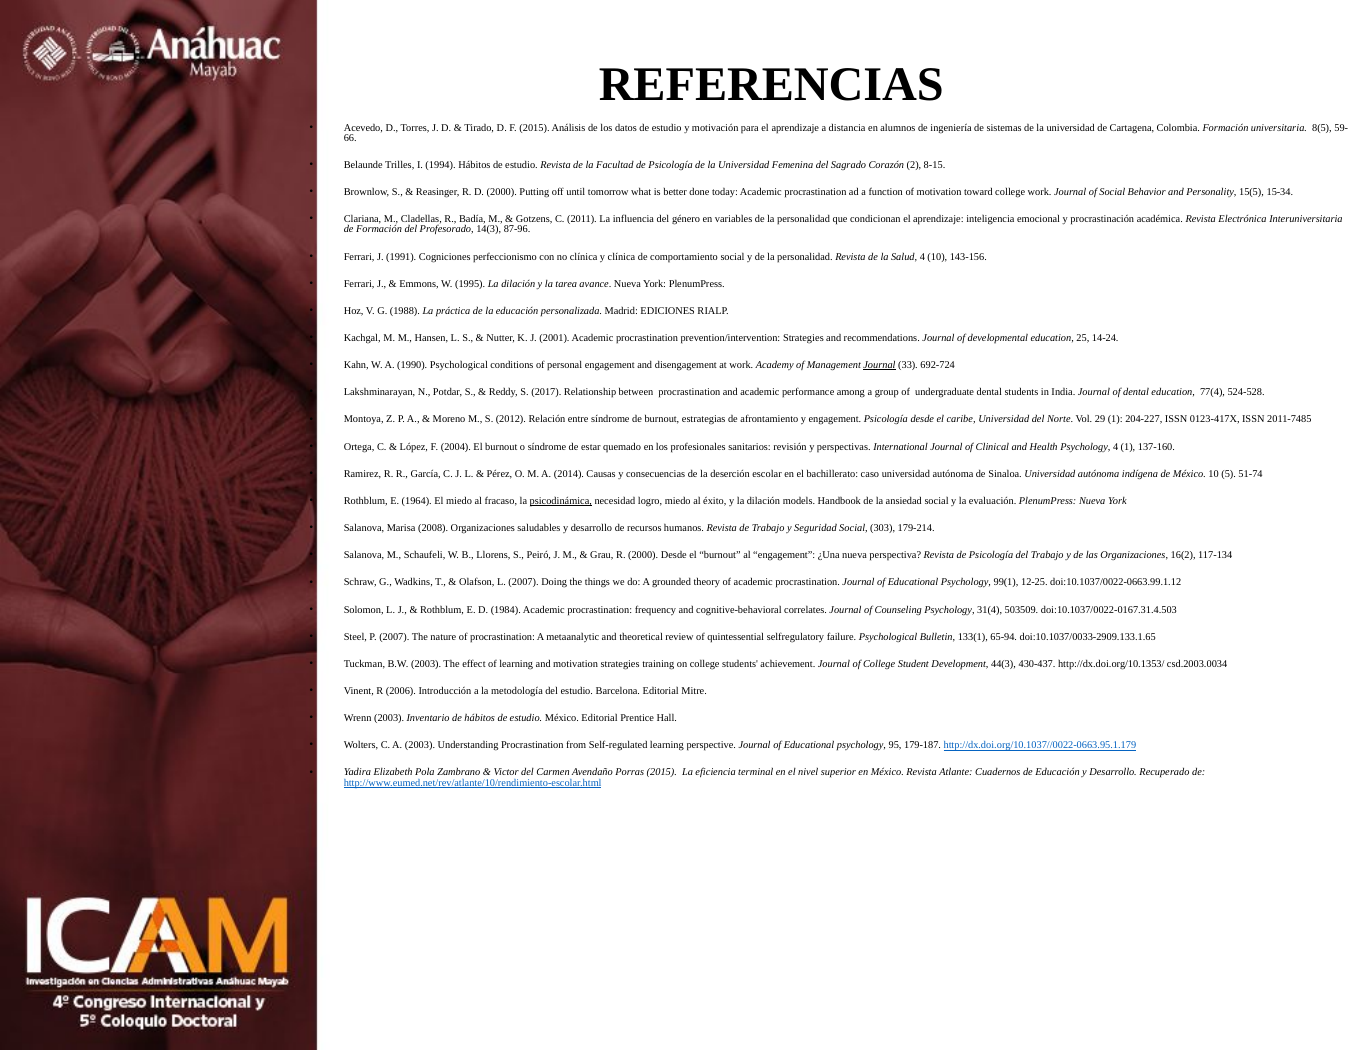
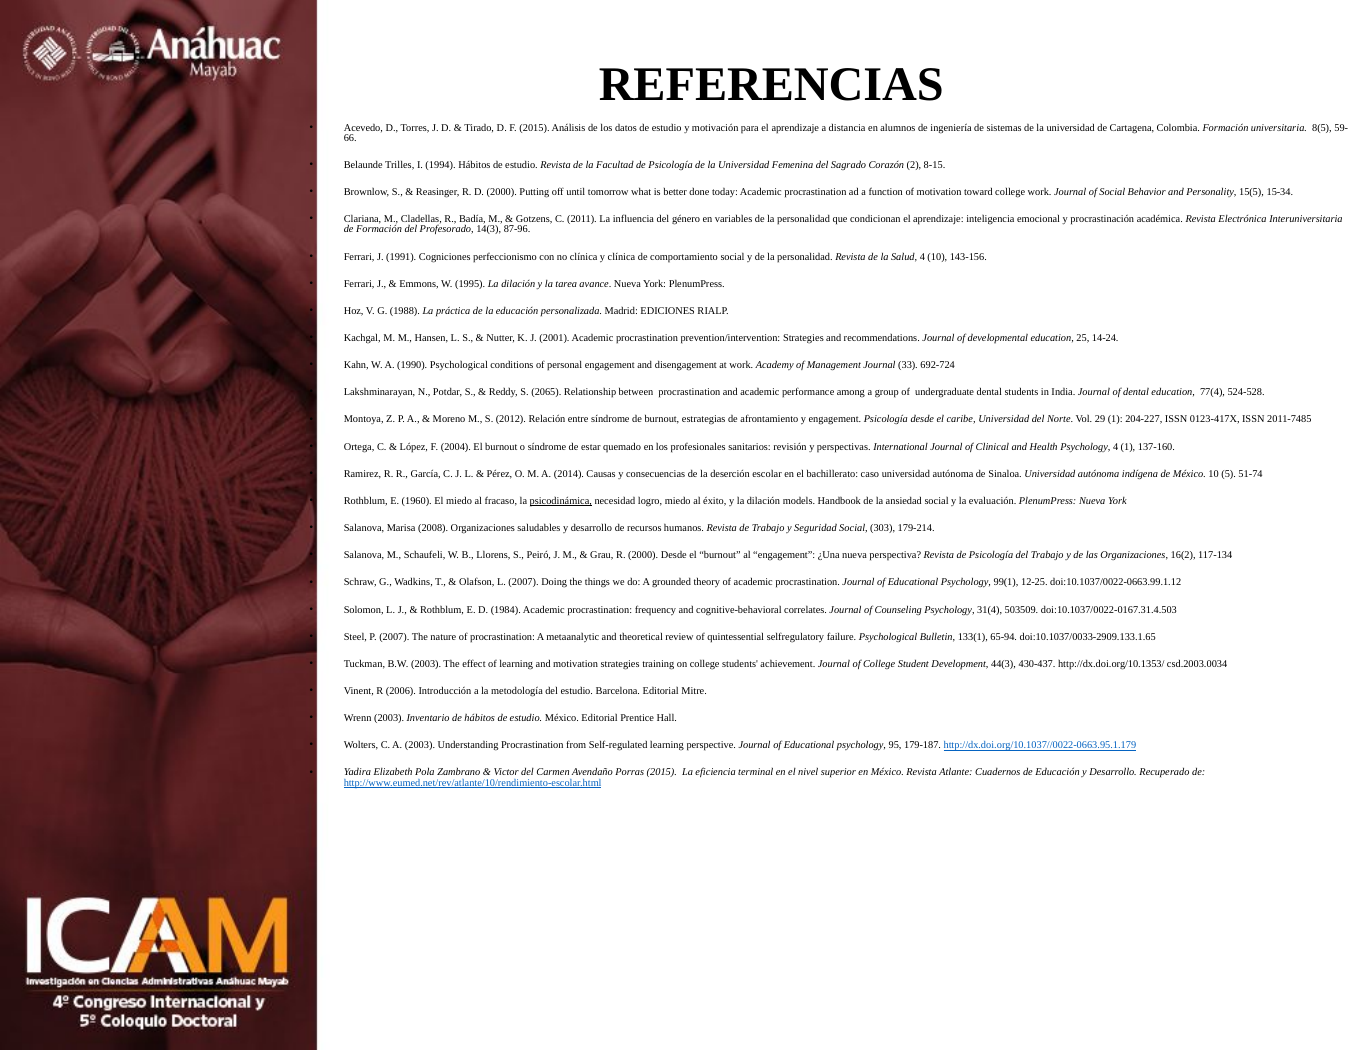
Journal underline: present -> none (879, 365)
2017: 2017 -> 2065 (546, 392)
1964: 1964 -> 1960 (417, 501)
